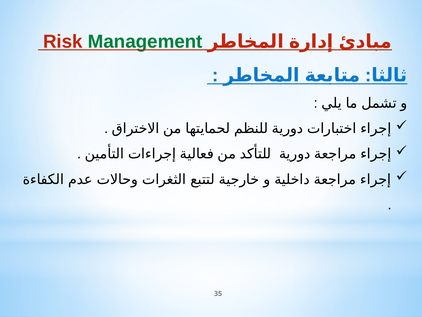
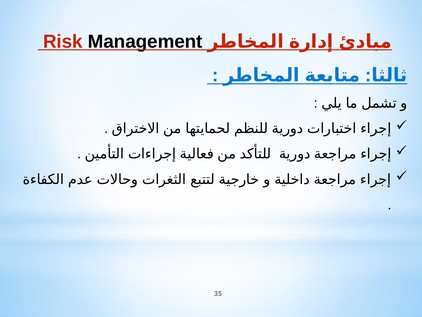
Management colour: green -> black (145, 42)
